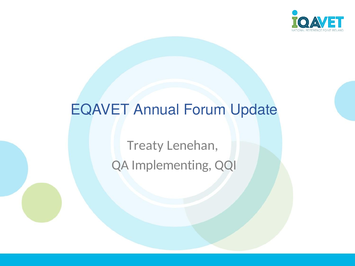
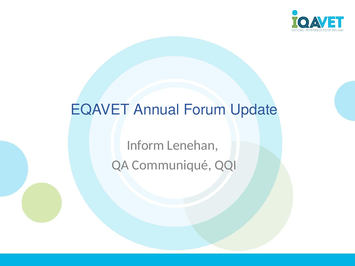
Treaty: Treaty -> Inform (145, 145)
Implementing: Implementing -> Communiqué (172, 165)
